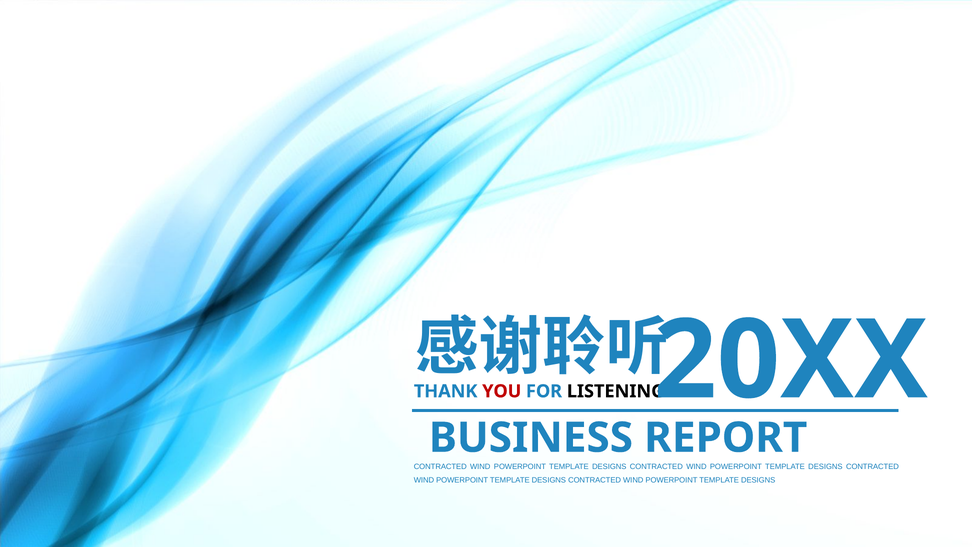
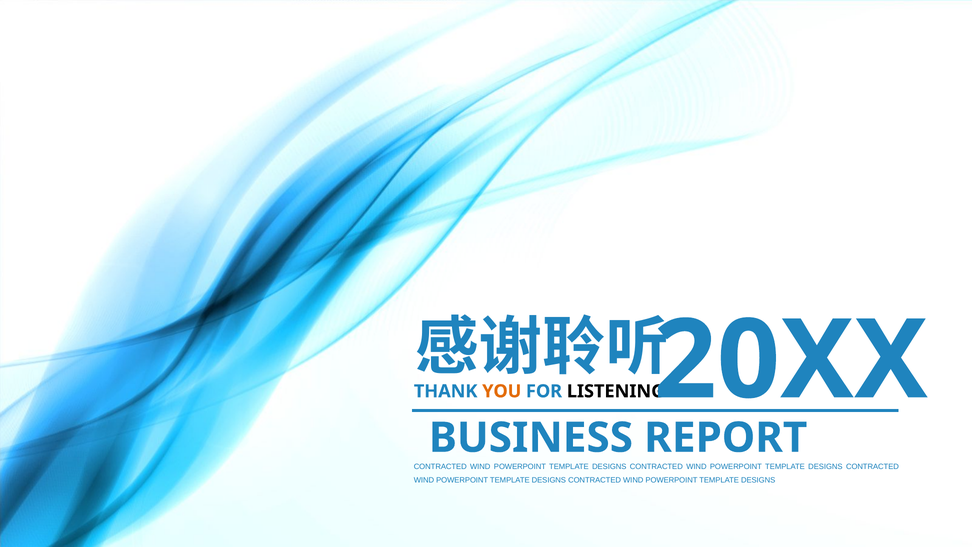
YOU colour: red -> orange (502, 391)
